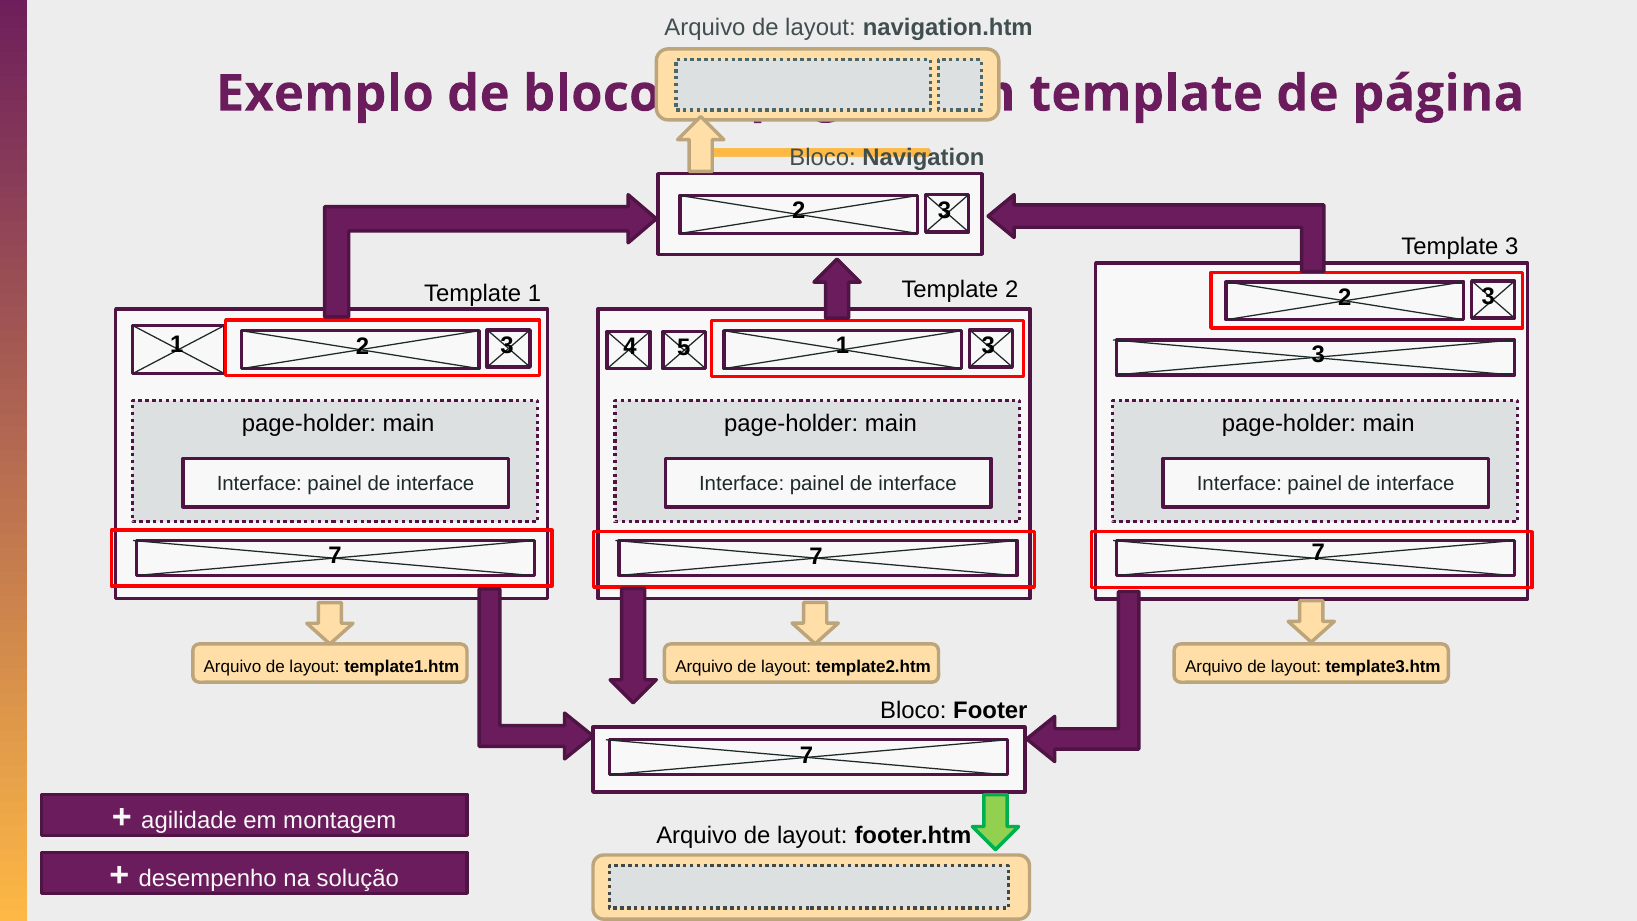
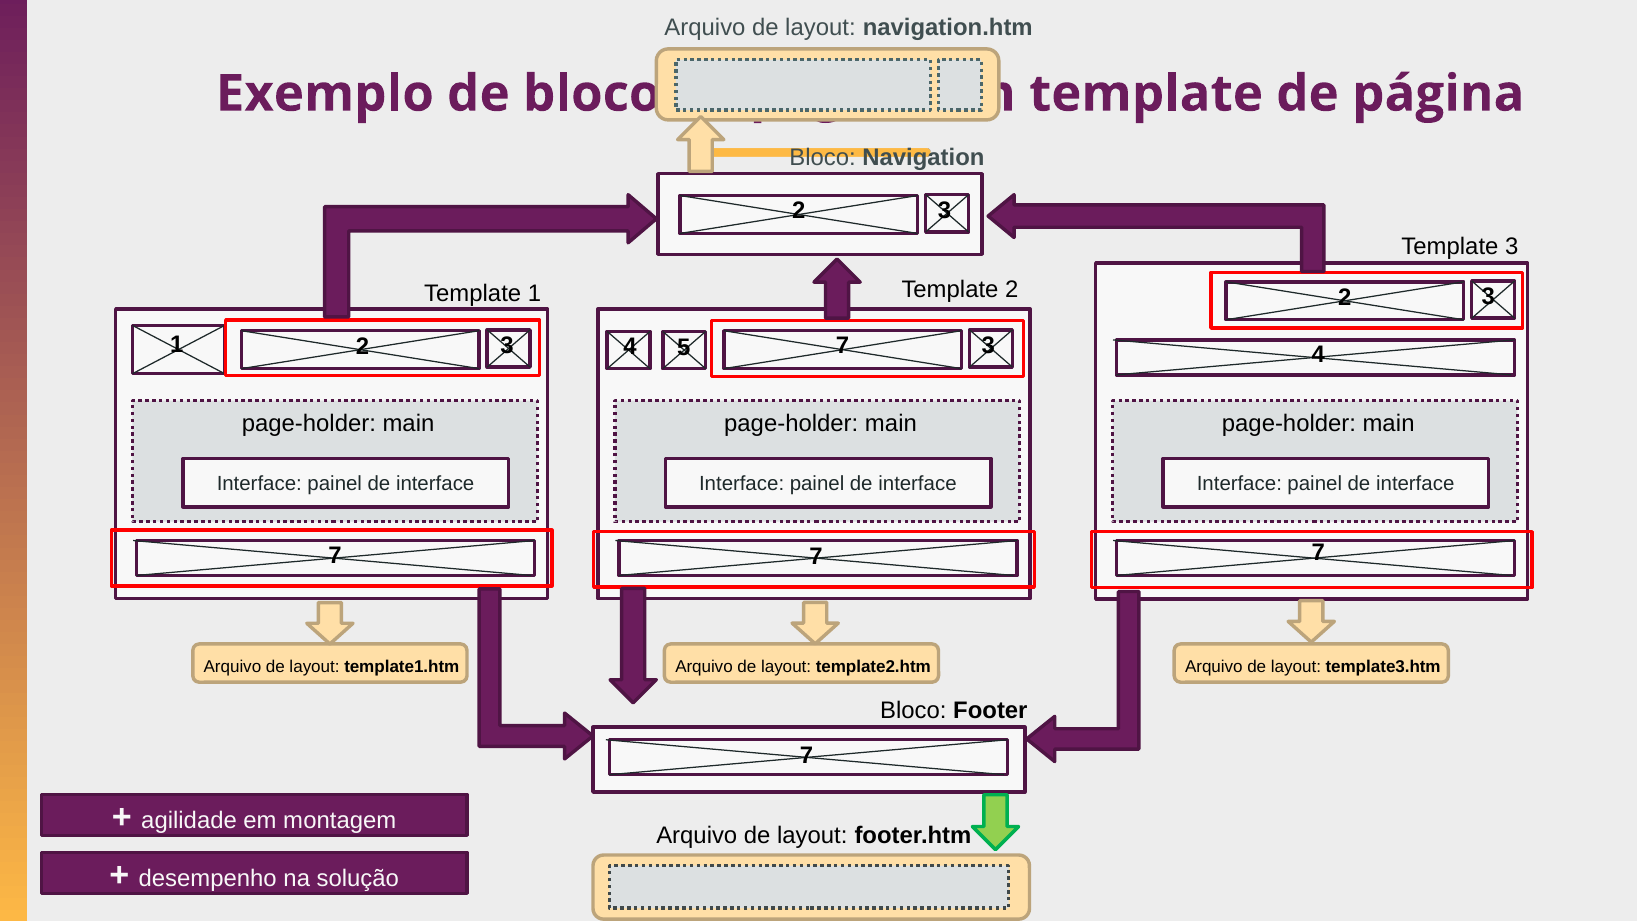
2 1: 1 -> 7 (843, 345)
5 3: 3 -> 4 (1318, 355)
